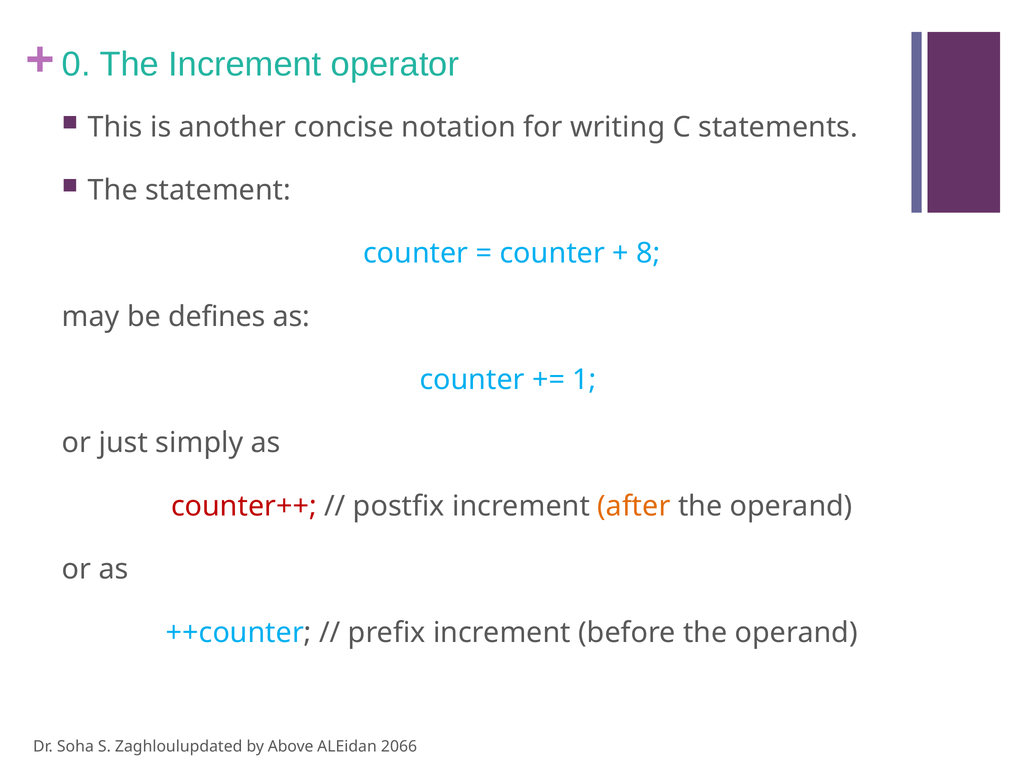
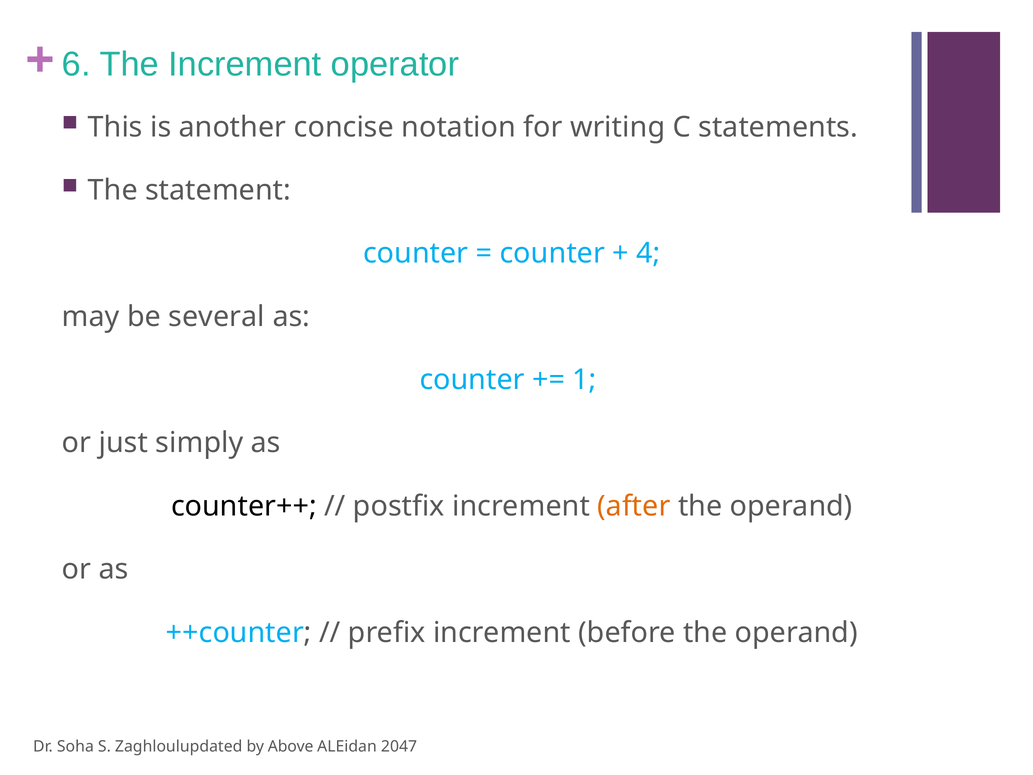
0: 0 -> 6 (76, 64)
8: 8 -> 4 (648, 253)
defines: defines -> several (217, 317)
counter++ colour: red -> black (244, 506)
2066: 2066 -> 2047 (399, 746)
